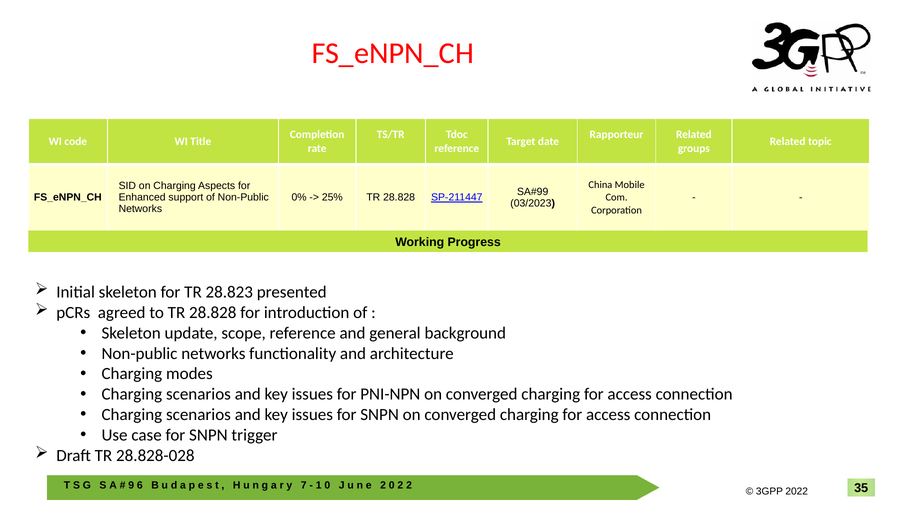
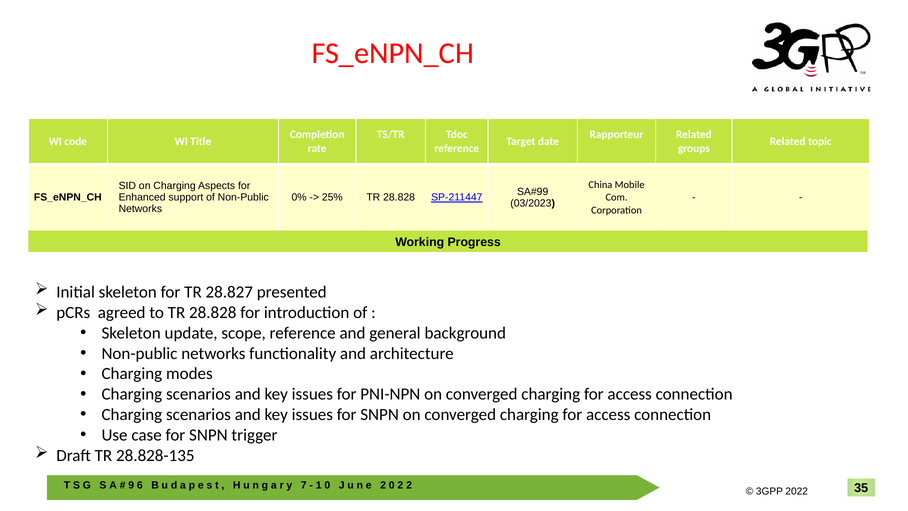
28.823: 28.823 -> 28.827 (229, 292)
28.828-028: 28.828-028 -> 28.828-135 (155, 455)
